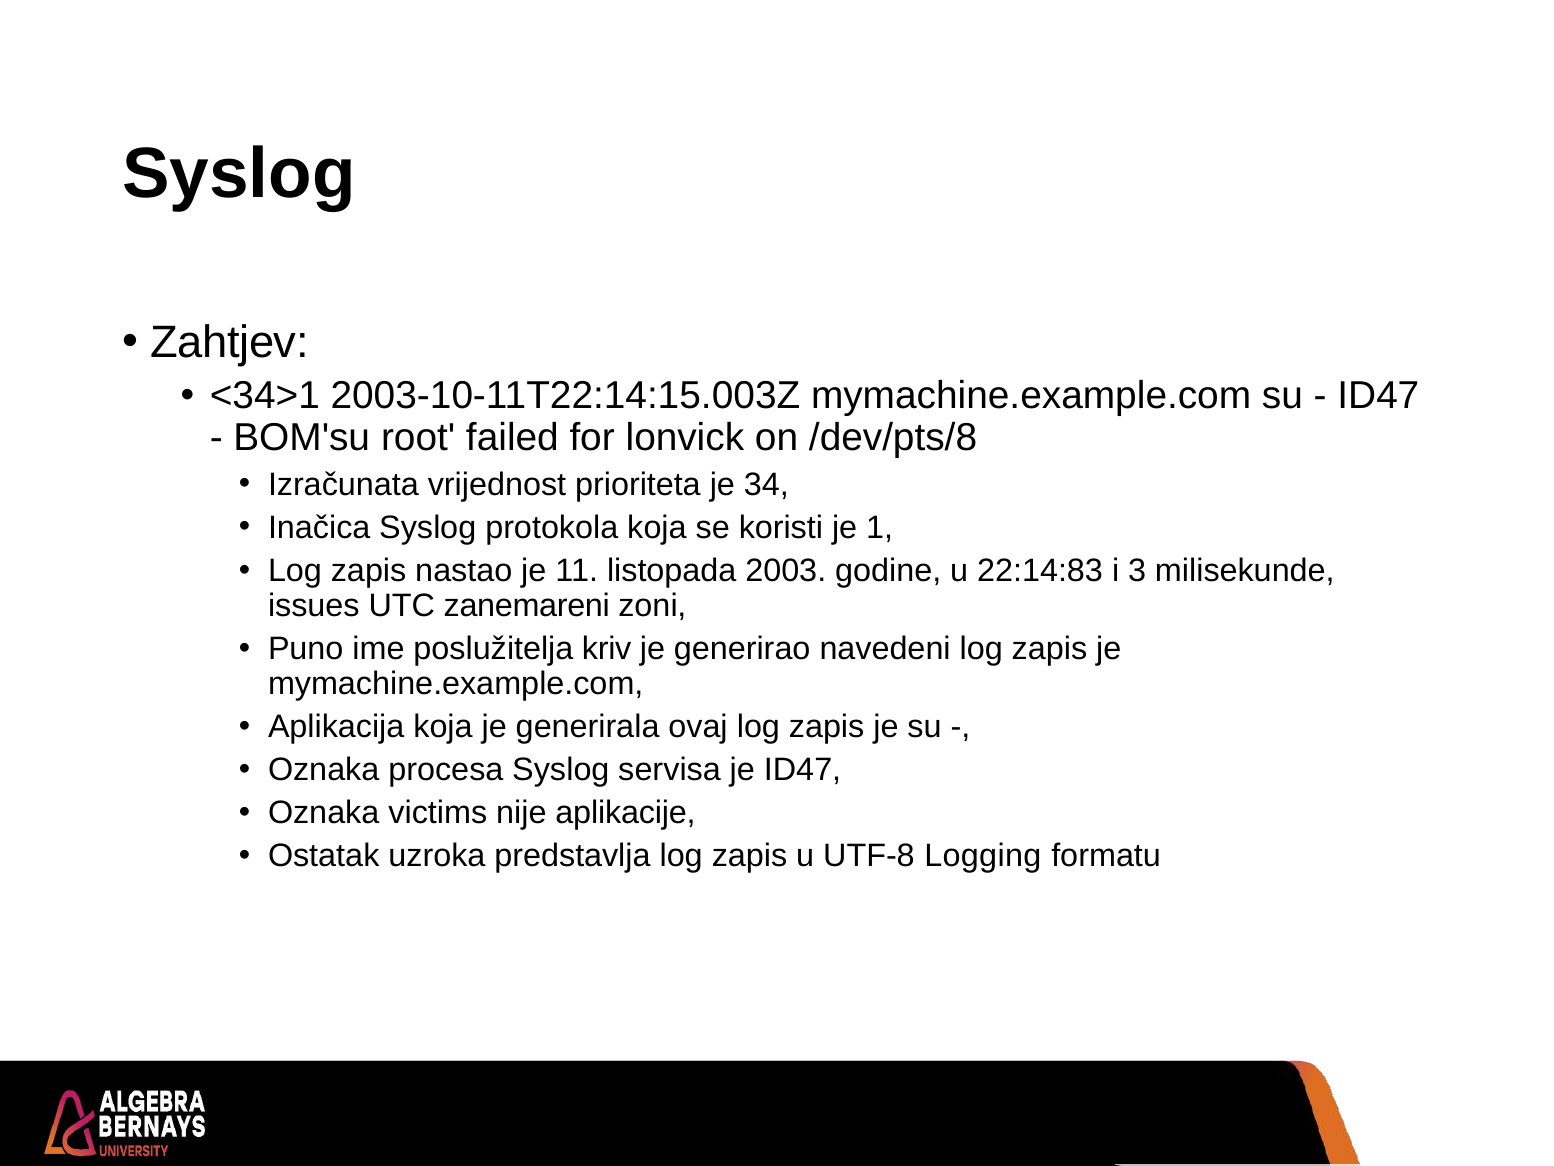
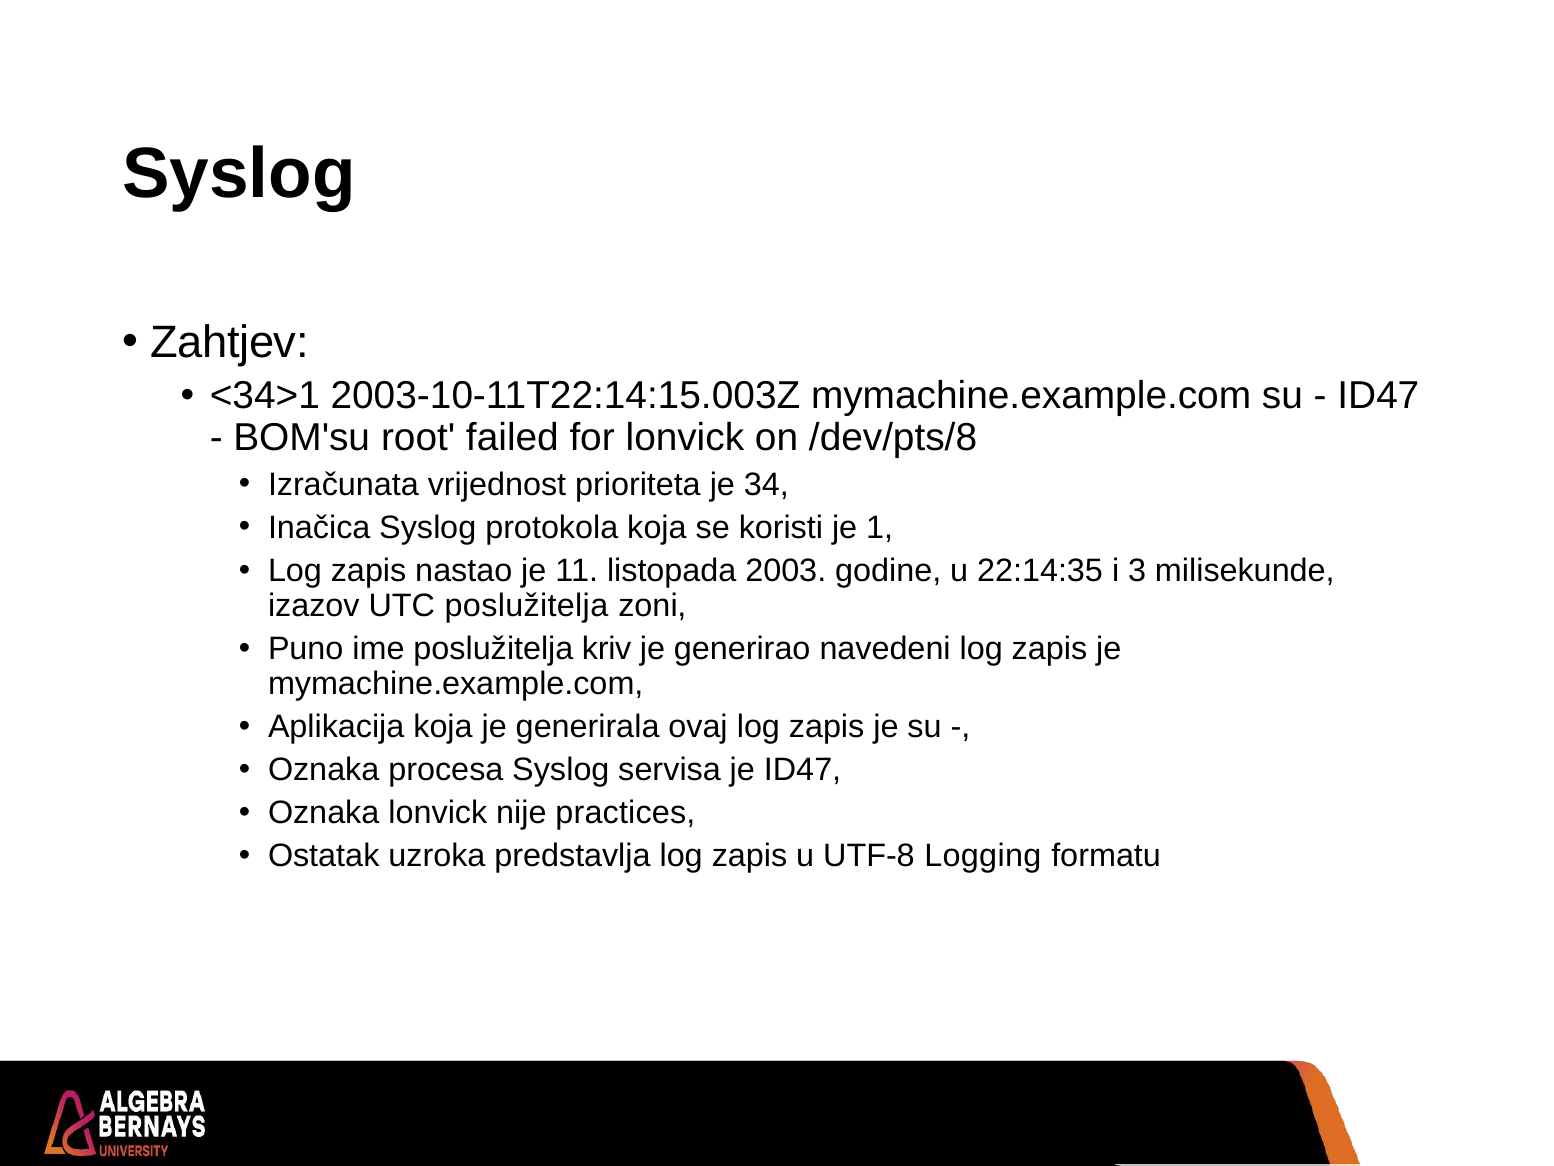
22:14:83: 22:14:83 -> 22:14:35 (1040, 570)
issues: issues -> izazov (314, 605)
UTC zanemareni: zanemareni -> poslužitelja (526, 605)
Oznaka victims: victims -> lonvick (438, 813)
aplikacije: aplikacije -> practices (625, 813)
